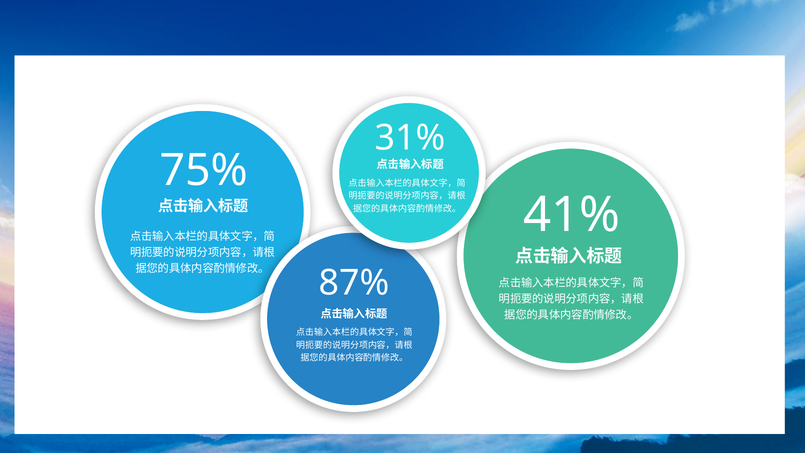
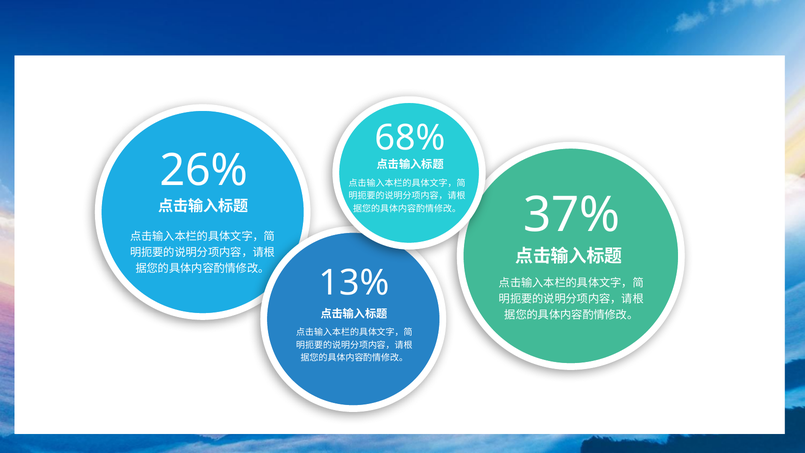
31%: 31% -> 68% (410, 138)
75%: 75% -> 26% (204, 170)
41%: 41% -> 37% (572, 215)
87%: 87% -> 13% (354, 283)
